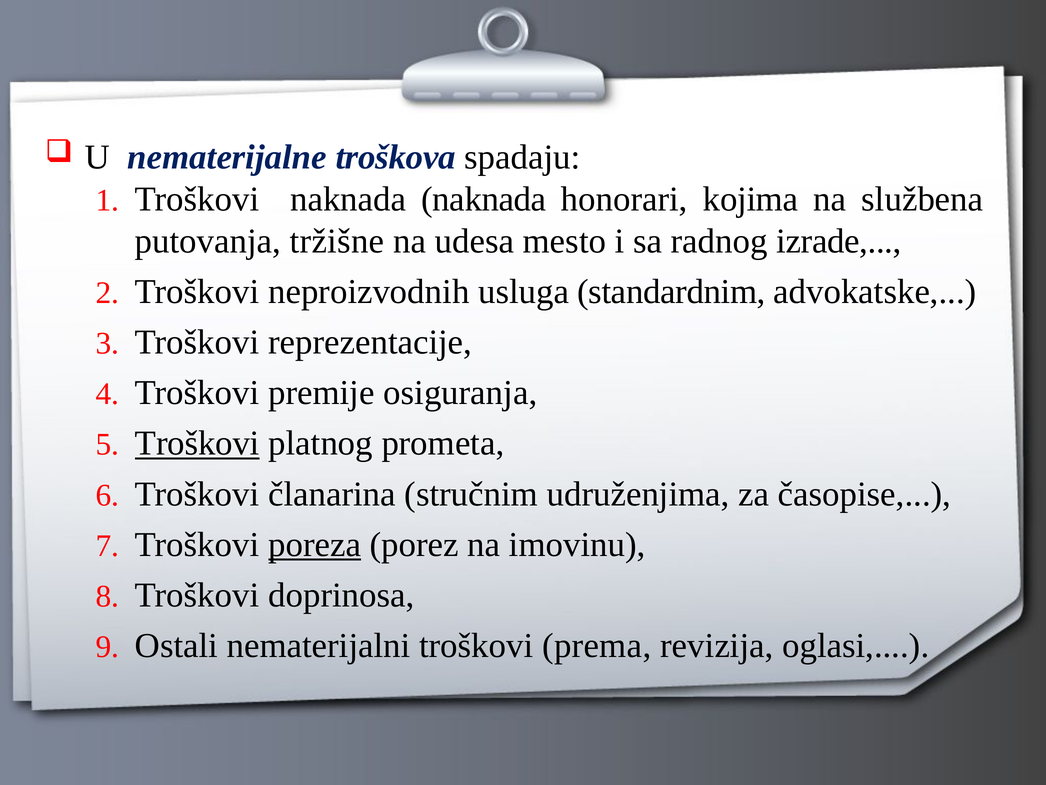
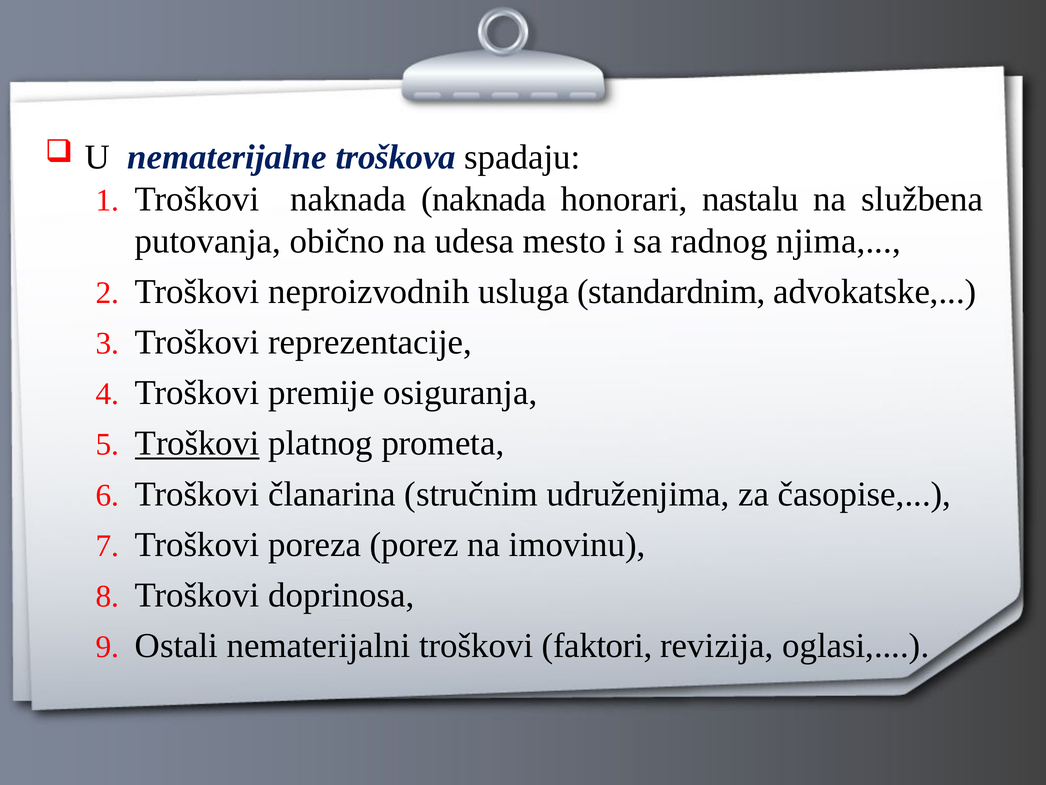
kojima: kojima -> nastalu (751, 199)
tržišne: tržišne -> obično (337, 241)
izrade: izrade -> njima (839, 241)
poreza underline: present -> none (315, 544)
prema: prema -> faktori (597, 645)
